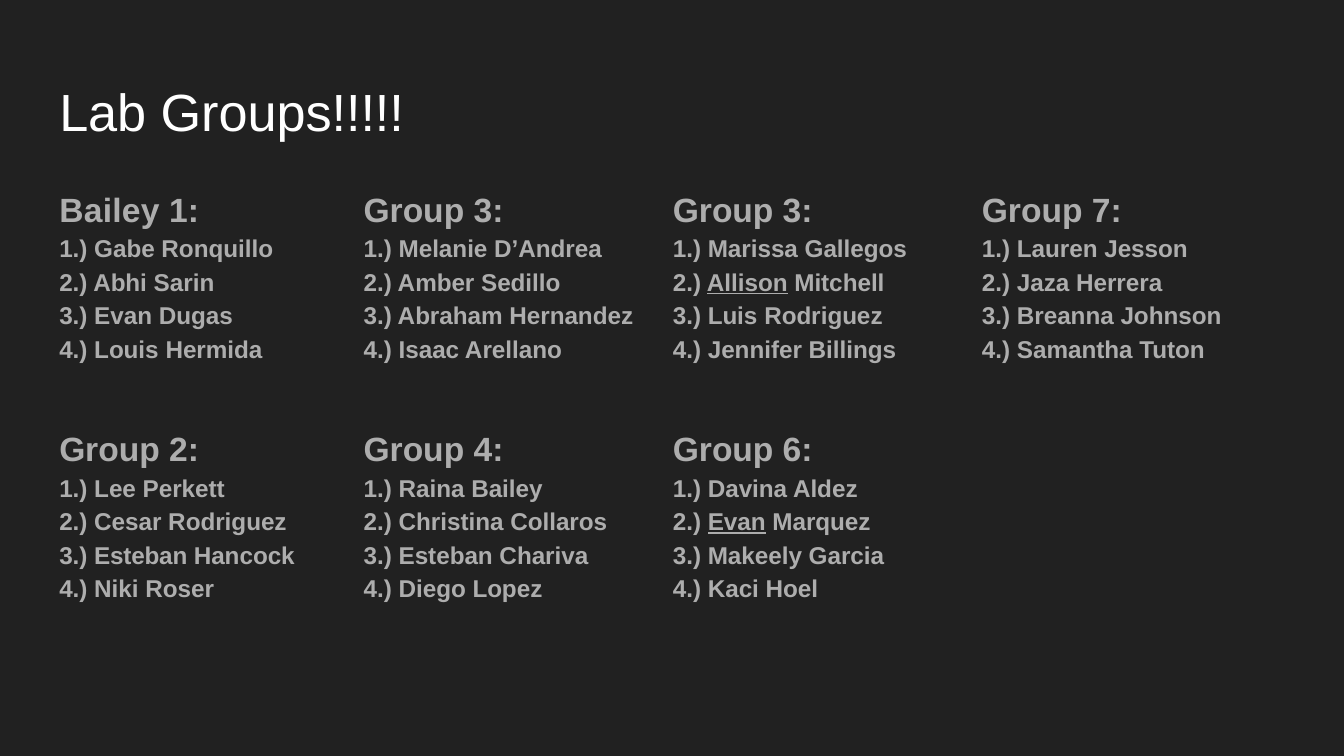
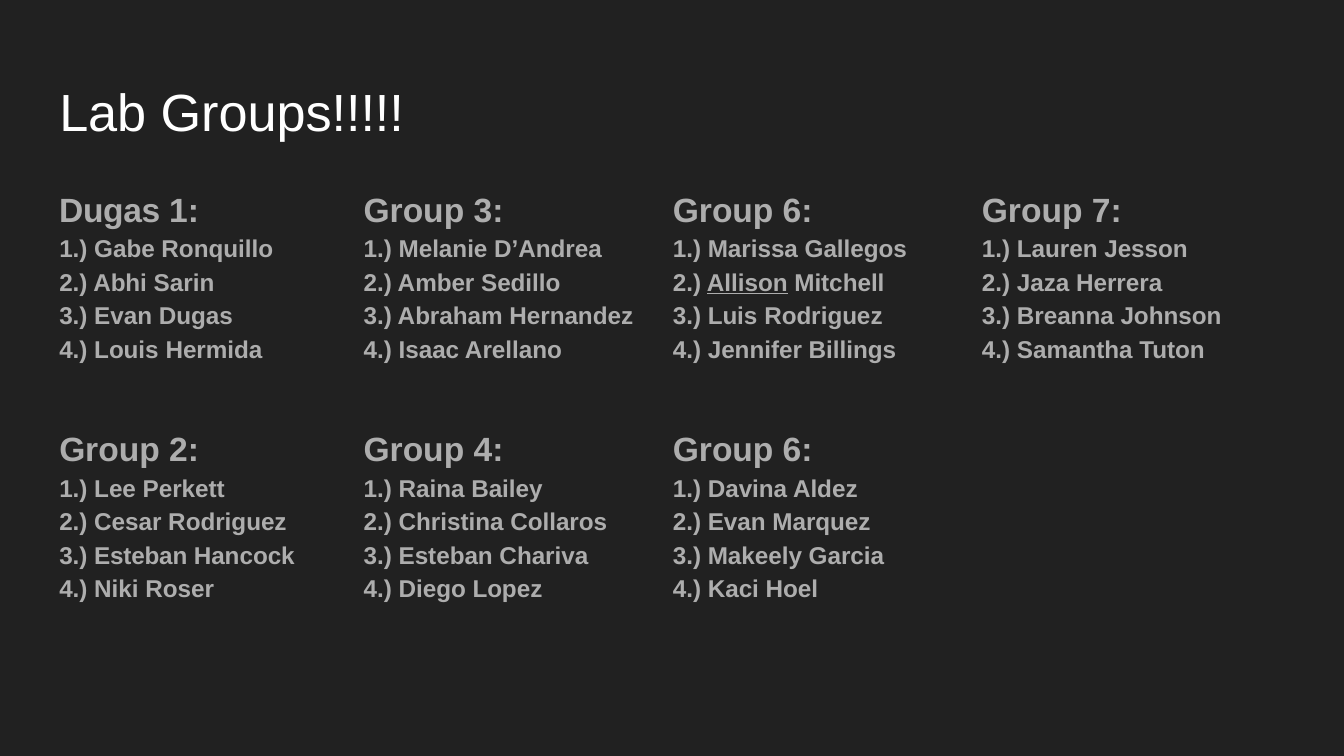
Bailey: Bailey -> Dugas (110, 211)
3: 3 -> 6 (798, 211)
Evan underline: present -> none (737, 523)
